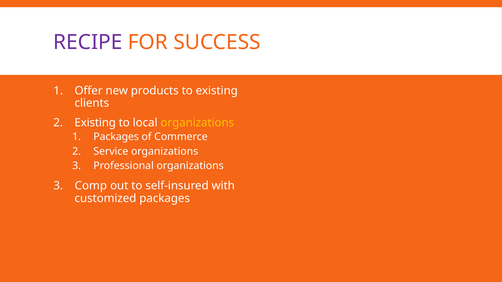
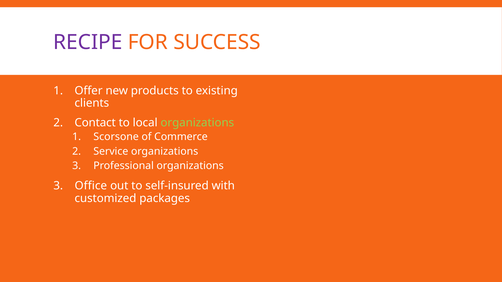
Existing: Existing -> Contact (95, 123)
organizations colour: yellow -> light green (197, 123)
Packages: Packages -> Scorsone (116, 137)
Comp: Comp -> Office (91, 186)
